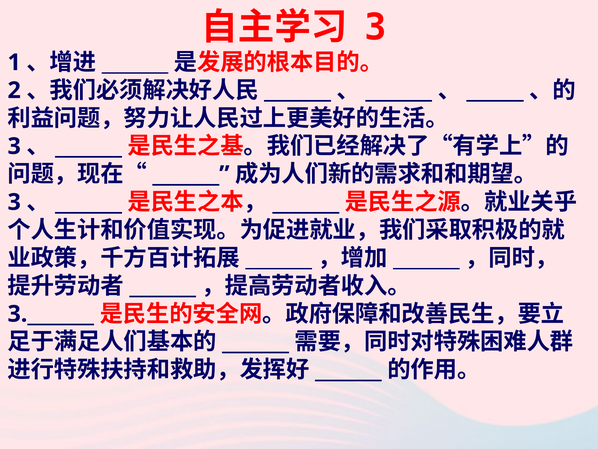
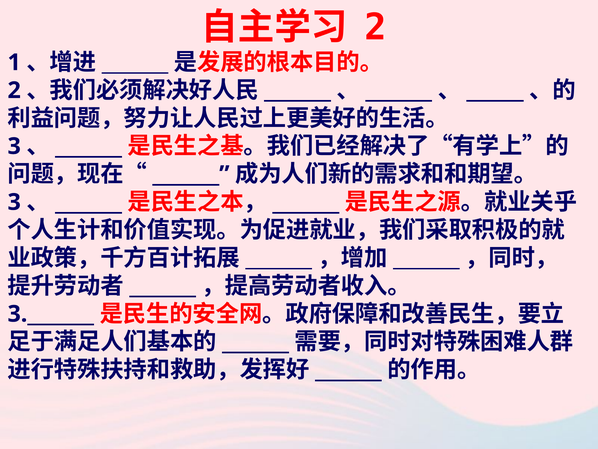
3: 3 -> 2 (376, 27)
